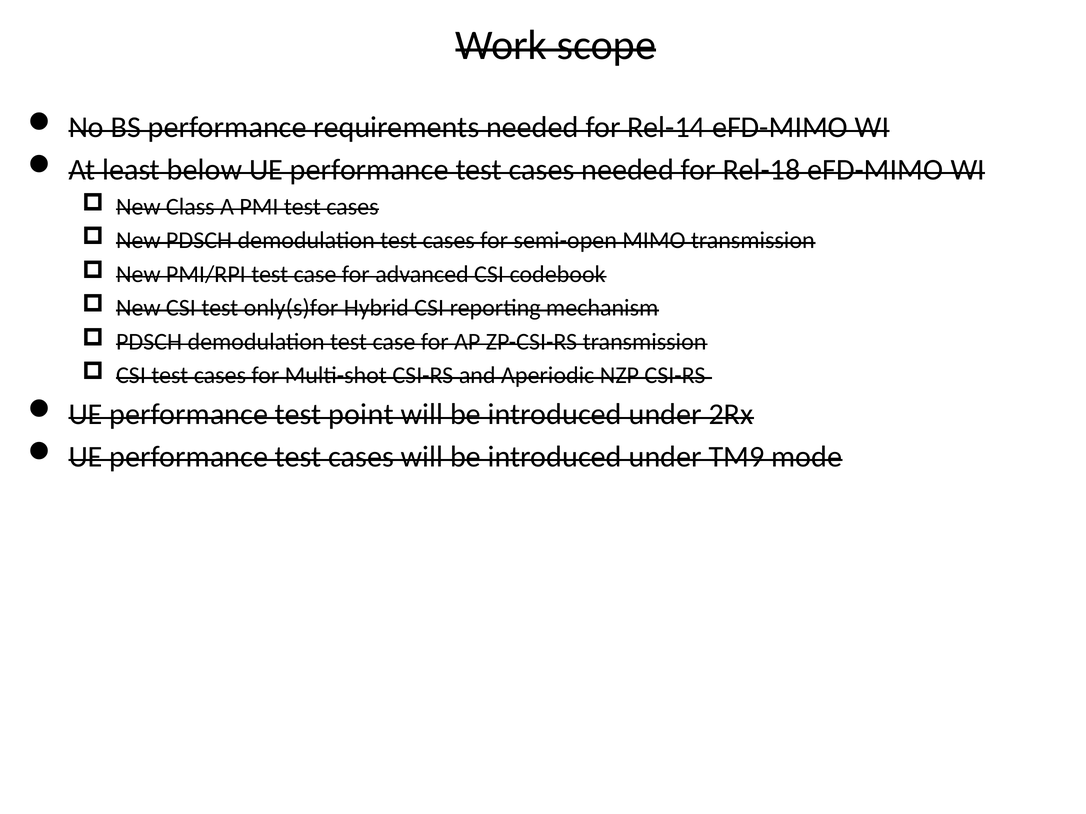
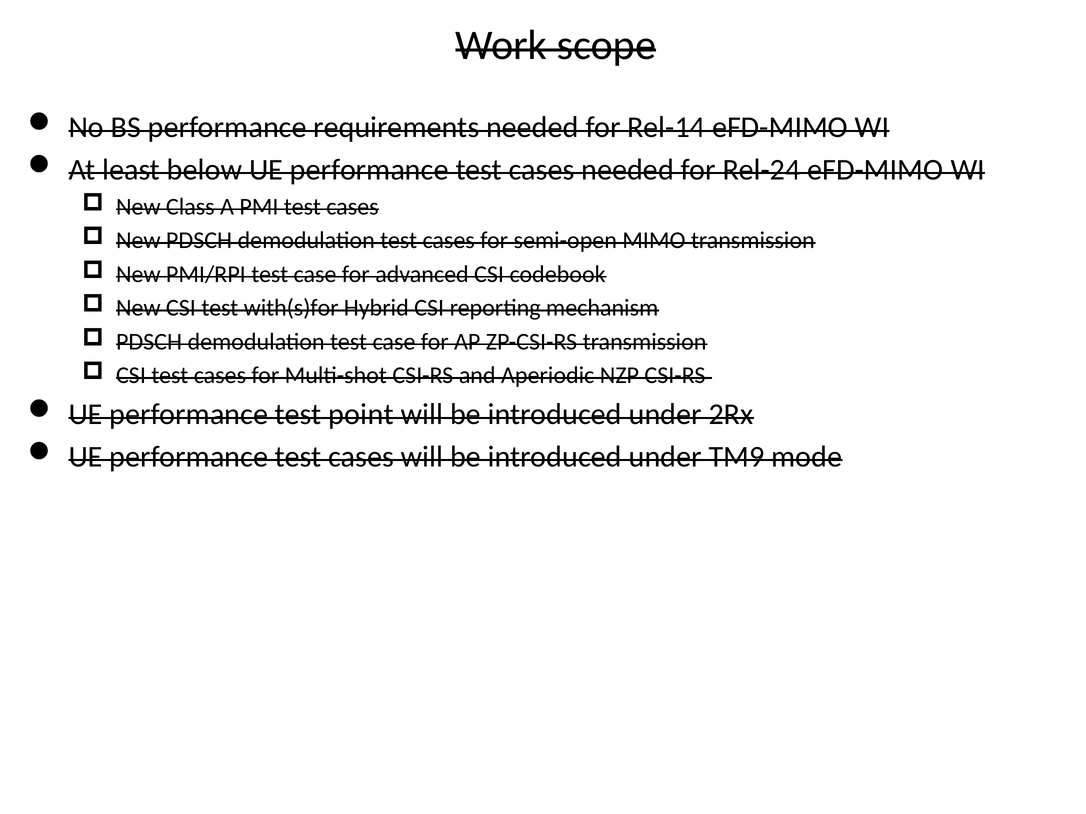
Rel-18: Rel-18 -> Rel-24 (762, 170)
only(s)for: only(s)for -> with(s)for (291, 308)
